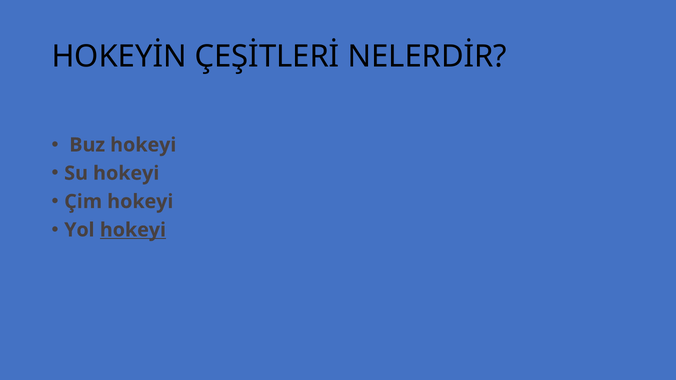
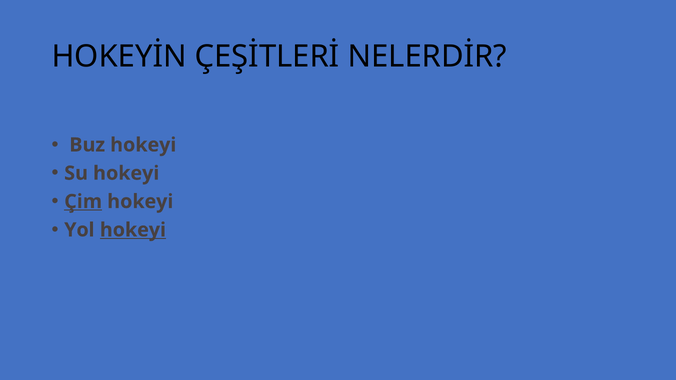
Çim underline: none -> present (83, 202)
